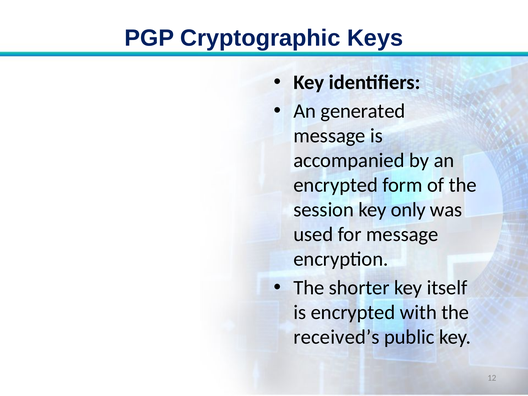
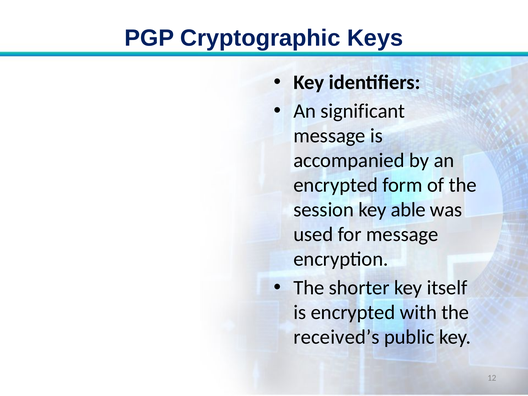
generated: generated -> significant (363, 111)
only: only -> able (408, 210)
